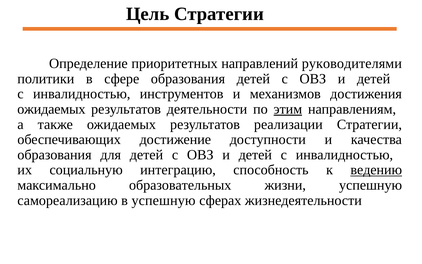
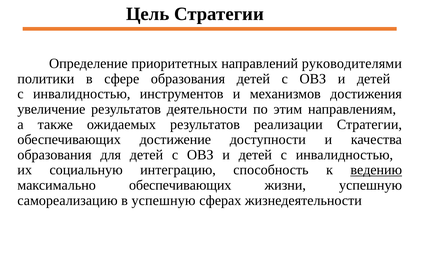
ожидаемых: ожидаемых -> увеличение (51, 109)
этим underline: present -> none (288, 109)
максимально образовательных: образовательных -> обеспечивающих (180, 185)
